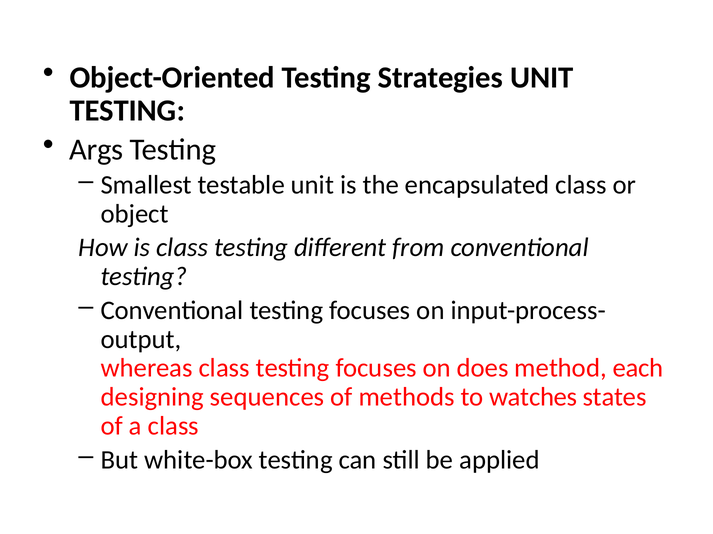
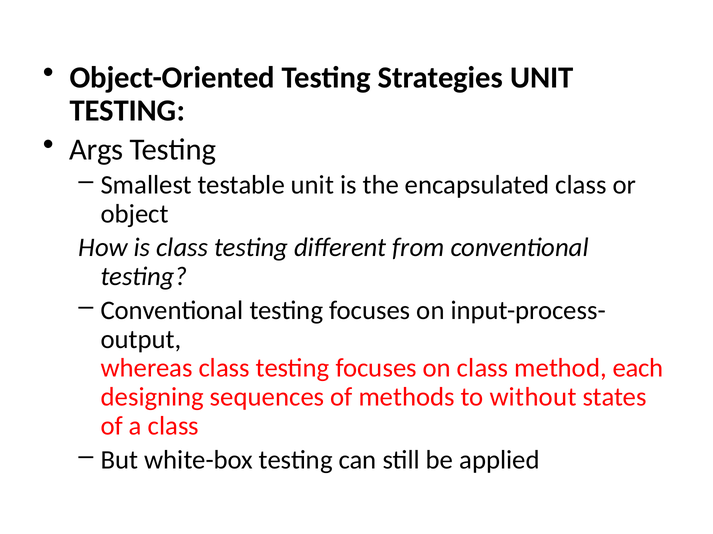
on does: does -> class (483, 369)
watches: watches -> without (533, 398)
